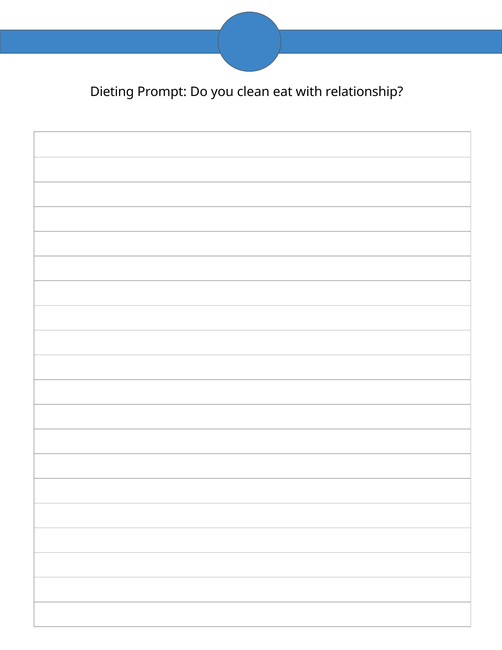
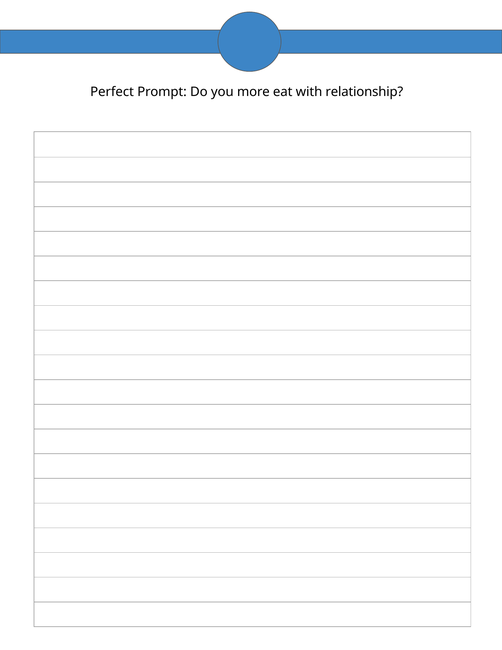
Dieting: Dieting -> Perfect (112, 92)
clean: clean -> more (253, 92)
